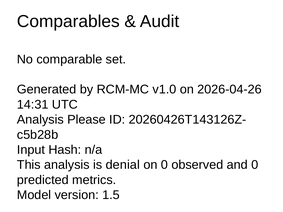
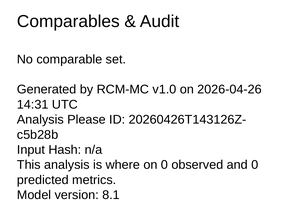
denial: denial -> where (123, 165)
1.5: 1.5 -> 8.1 (111, 195)
